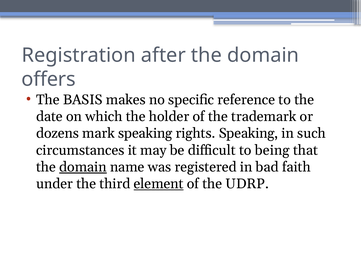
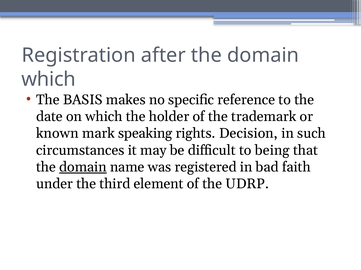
offers: offers -> which (49, 80)
dozens: dozens -> known (57, 134)
rights Speaking: Speaking -> Decision (248, 134)
element underline: present -> none (159, 184)
